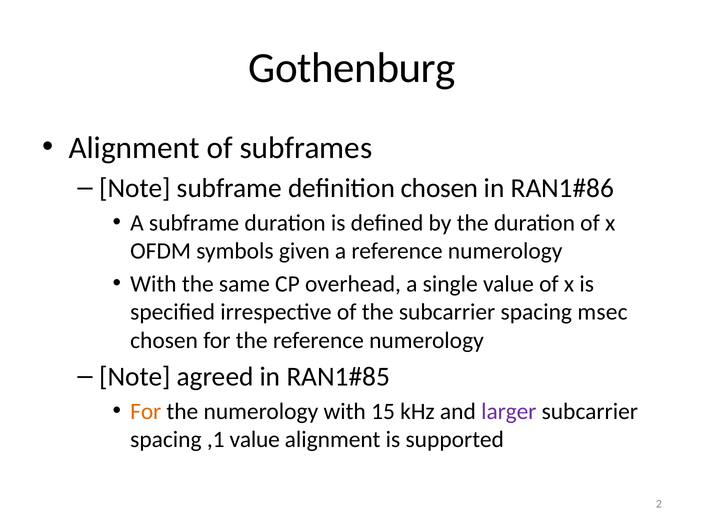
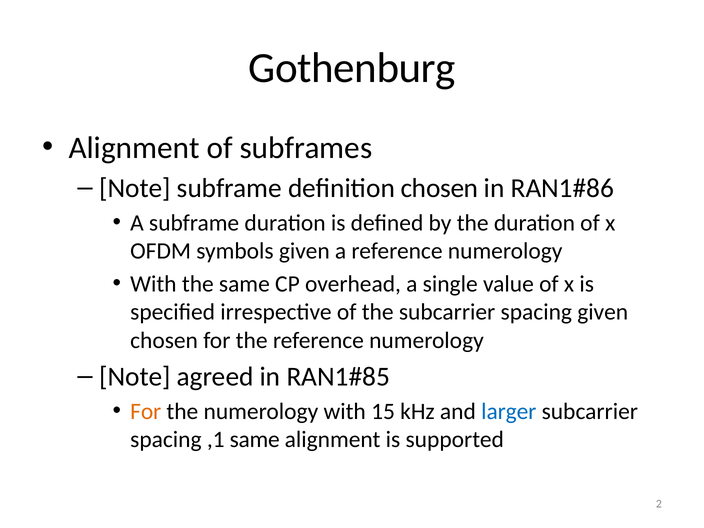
spacing msec: msec -> given (603, 312)
larger colour: purple -> blue (509, 411)
,1 value: value -> same (255, 440)
